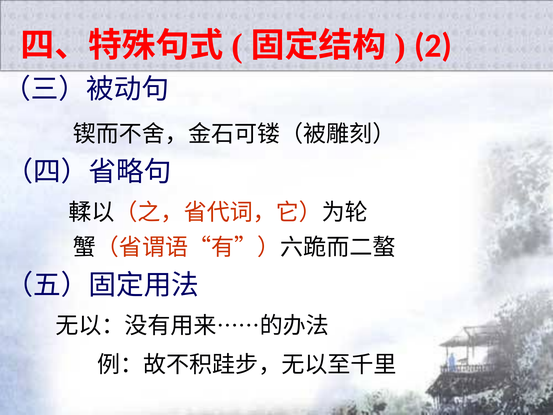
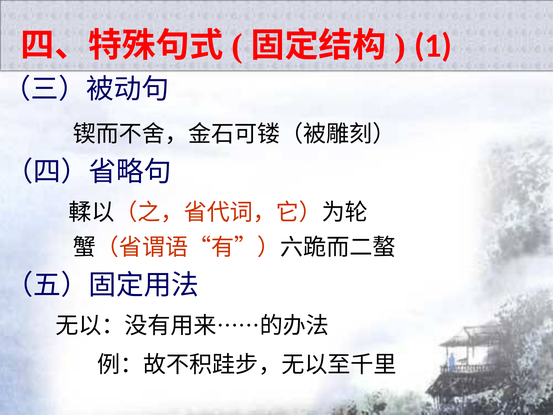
2: 2 -> 1 (433, 45)
